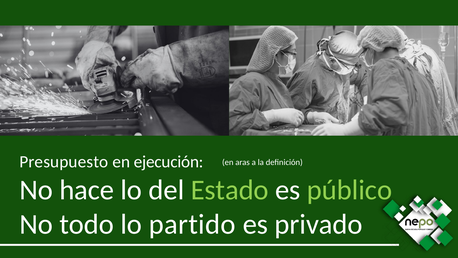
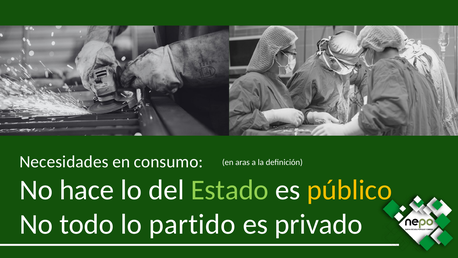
Presupuesto: Presupuesto -> Necesidades (64, 162)
ejecución: ejecución -> consumo (169, 162)
público colour: light green -> yellow (350, 190)
